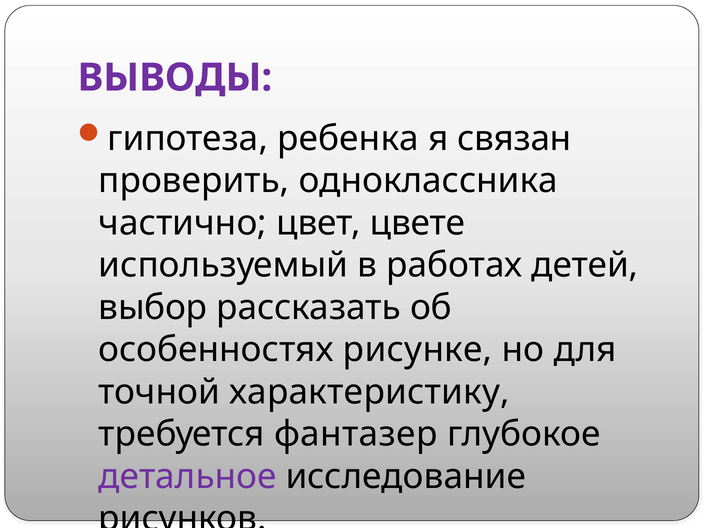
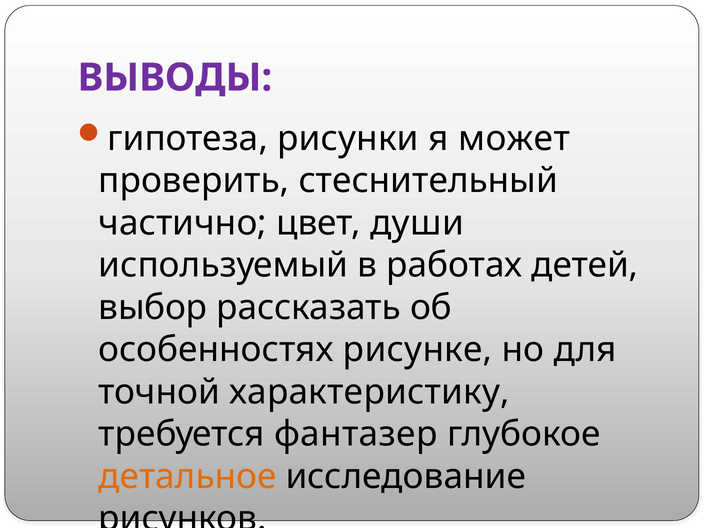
ребенка: ребенка -> рисунки (348, 139)
связан: связан -> может (514, 139)
одноклассника: одноклассника -> стеснительный (428, 181)
цвете: цвете -> души (417, 223)
детальное colour: purple -> orange (187, 476)
